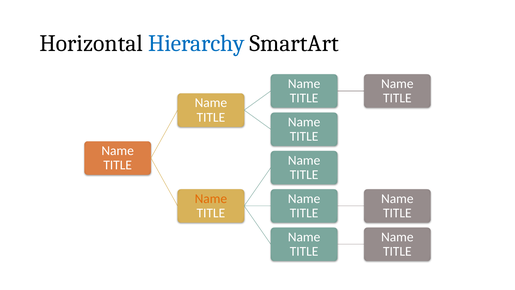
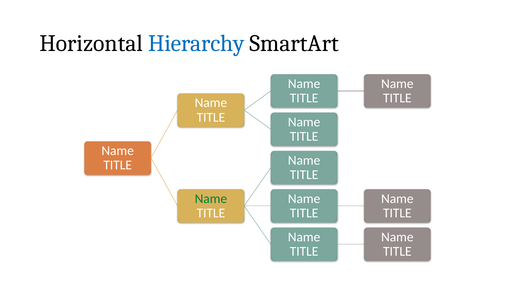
Name colour: orange -> green (211, 198)
